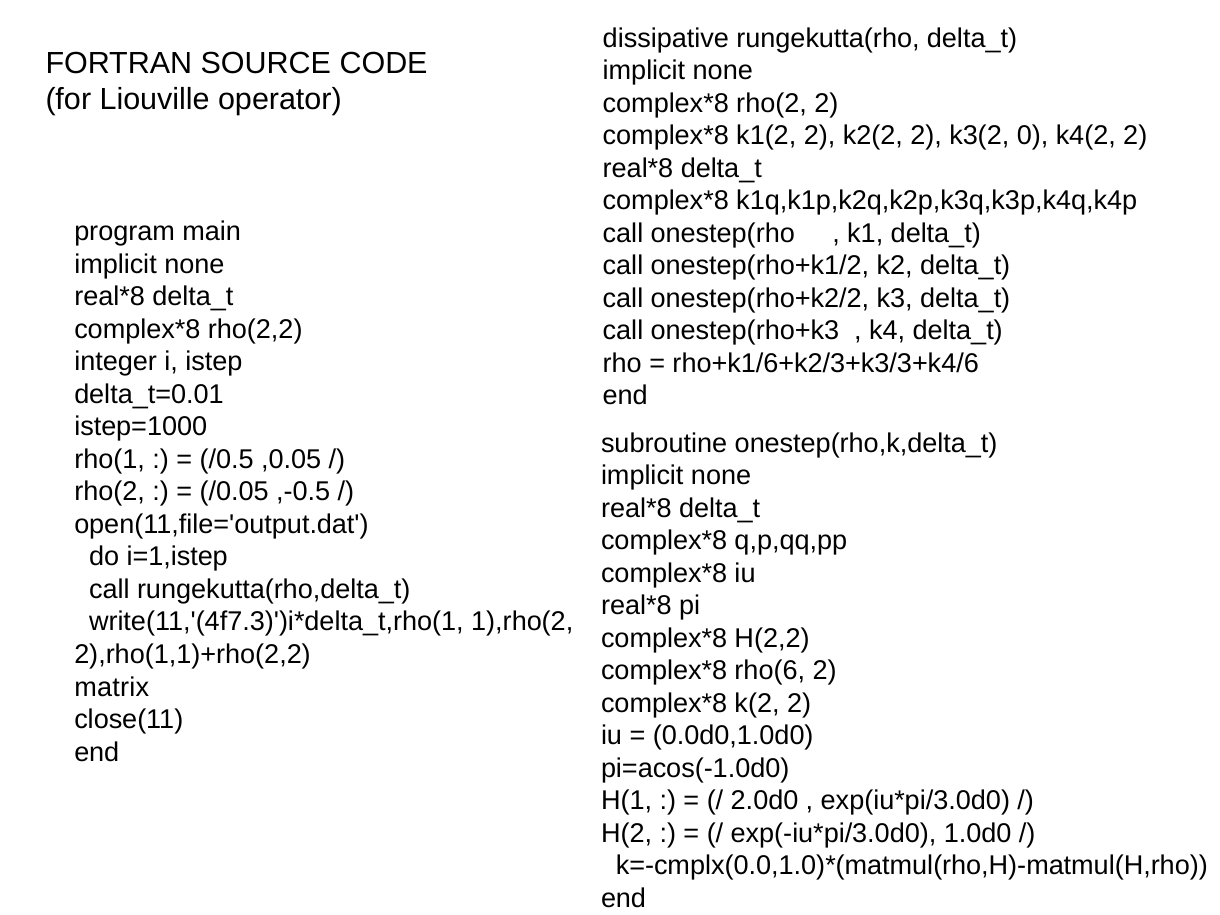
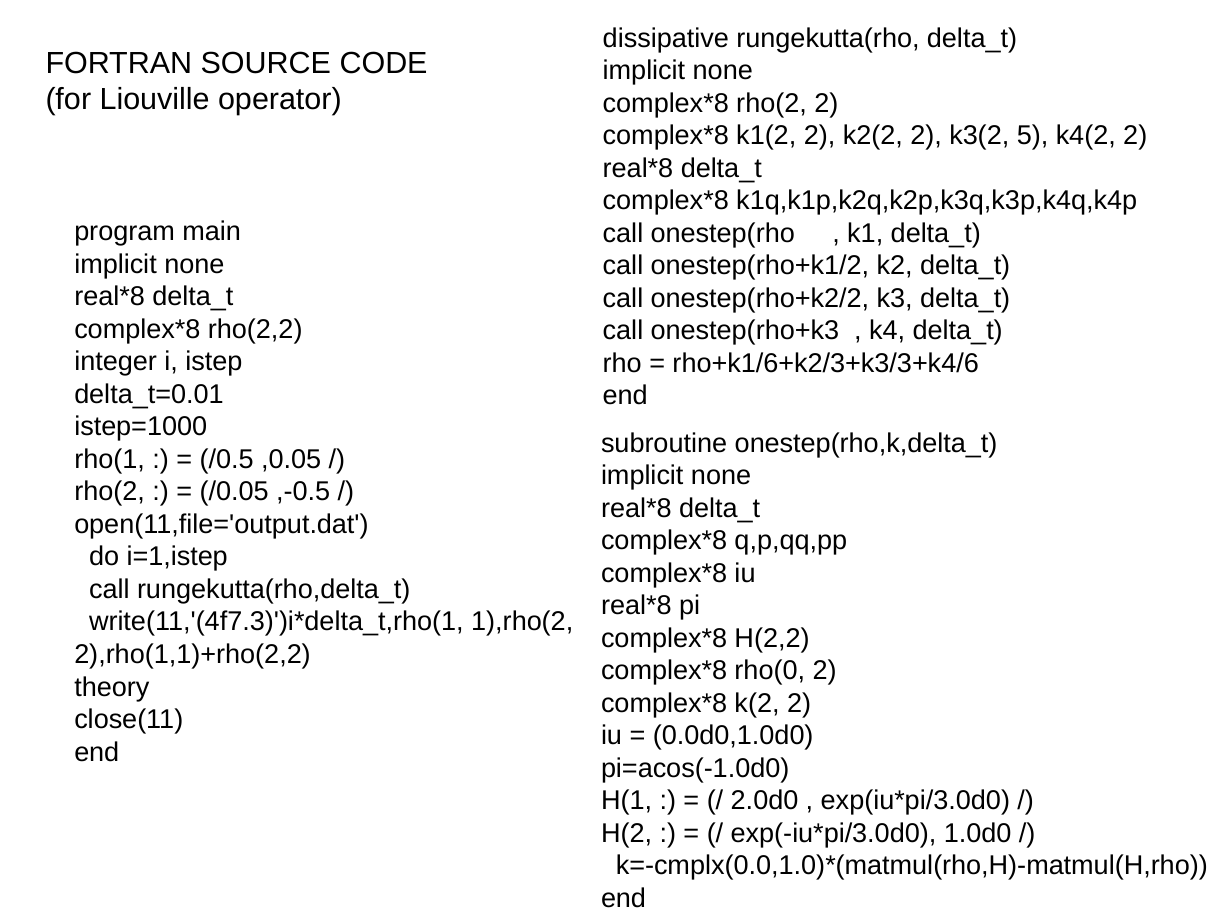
0: 0 -> 5 (1033, 136)
rho(6: rho(6 -> rho(0 (770, 671)
matrix: matrix -> theory (112, 687)
